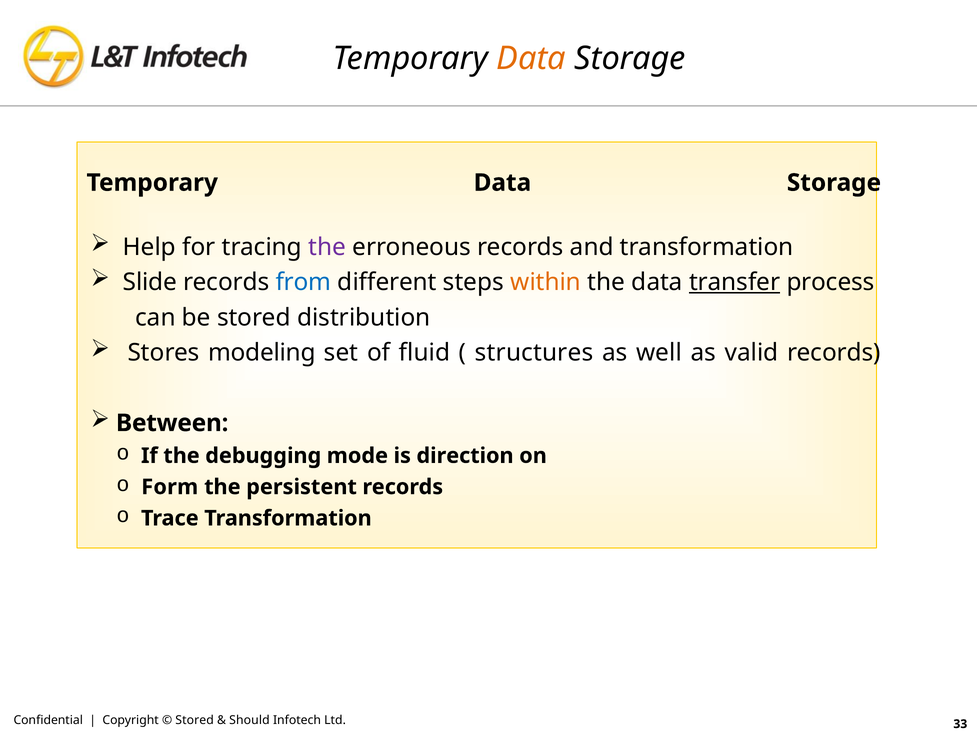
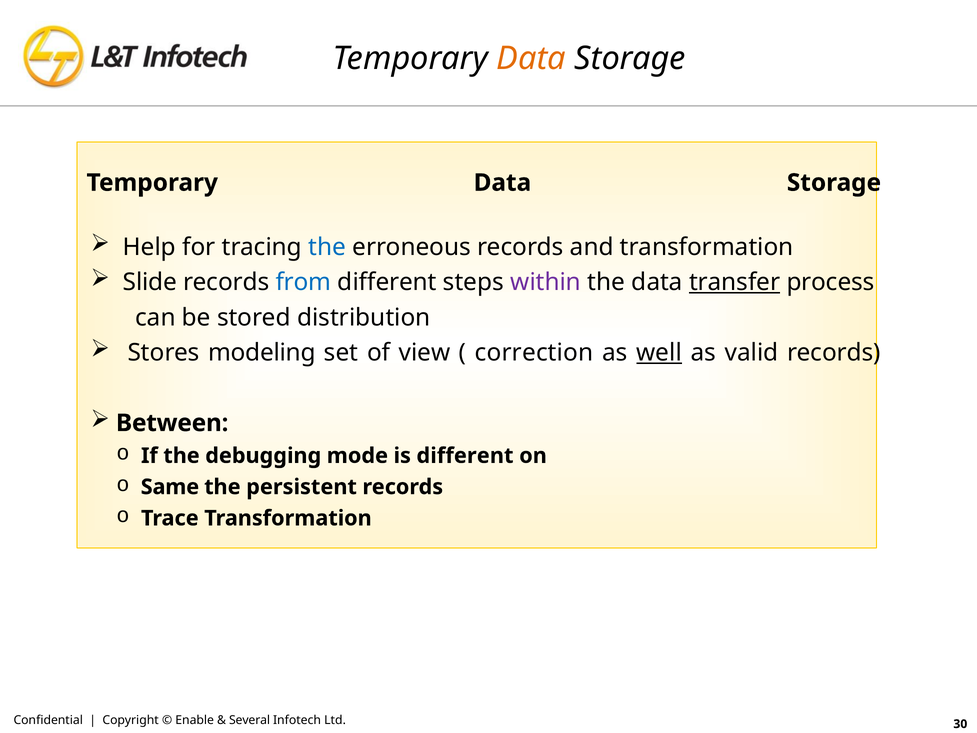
the colour: purple -> blue (327, 247)
within colour: orange -> purple (546, 282)
fluid: fluid -> view (425, 353)
structures: structures -> correction (534, 353)
well underline: none -> present (659, 353)
is direction: direction -> different (465, 456)
Form: Form -> Same (170, 487)
Stored: Stored -> Enable (195, 720)
Should: Should -> Several (250, 720)
33: 33 -> 30 (960, 724)
